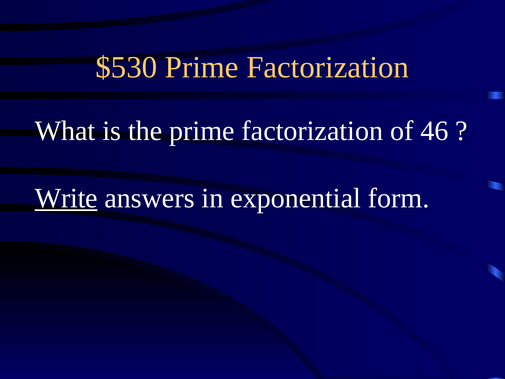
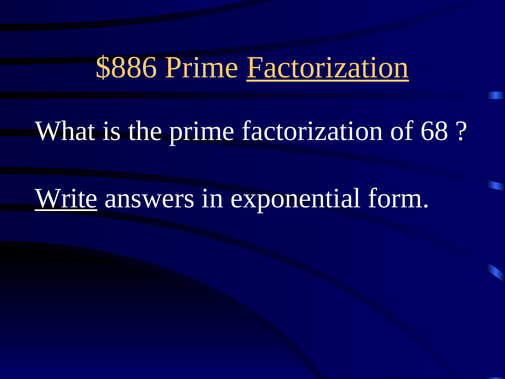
$530: $530 -> $886 (126, 67)
Factorization underline: none -> present (328, 67)
46: 46 -> 68 (434, 131)
